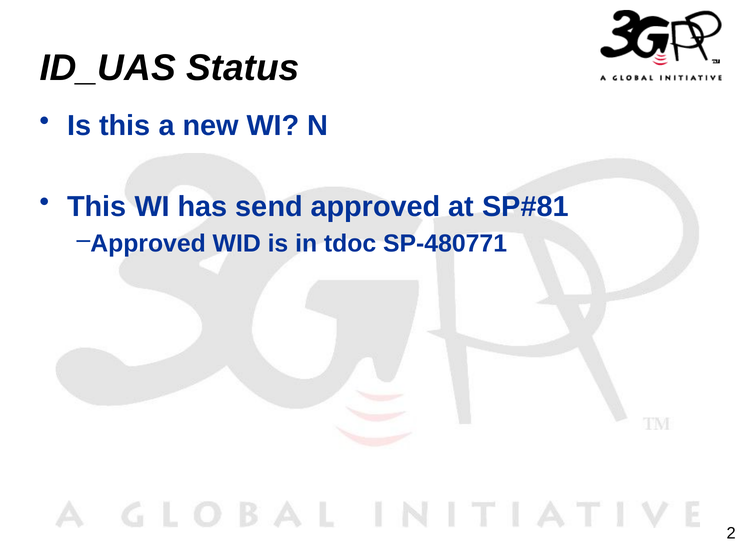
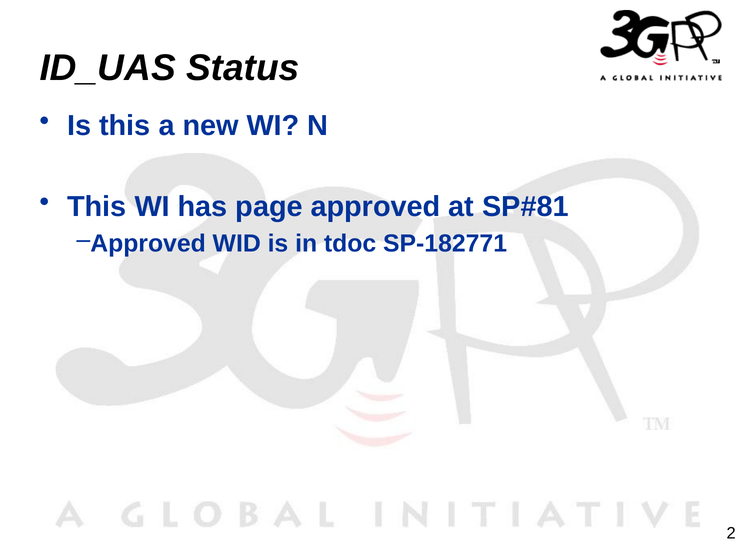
send: send -> page (269, 207)
SP-480771: SP-480771 -> SP-182771 (445, 244)
